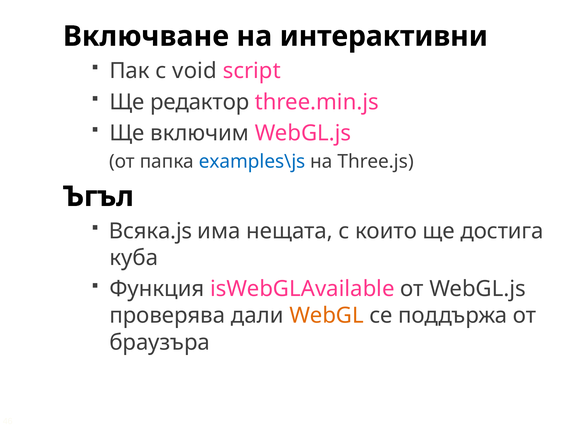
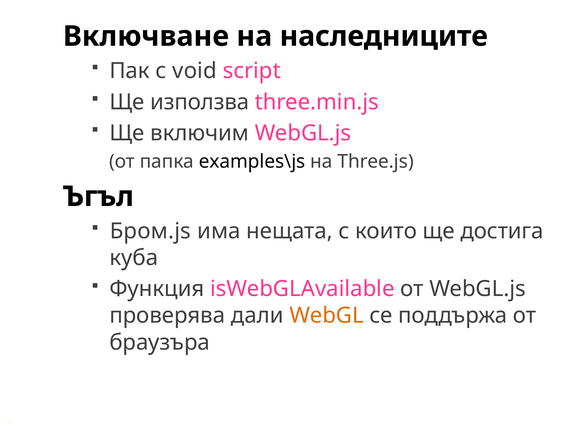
интерактивни: интерактивни -> наследниците (384, 36)
редактор: редактор -> използва (200, 102)
examples\js colour: blue -> black (252, 162)
Всяка.js: Всяка.js -> Бром.js (150, 231)
